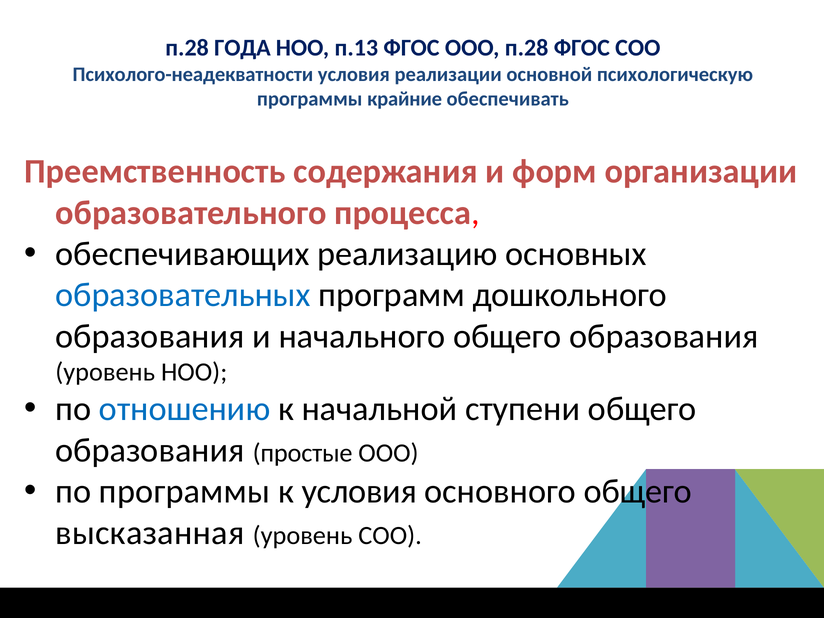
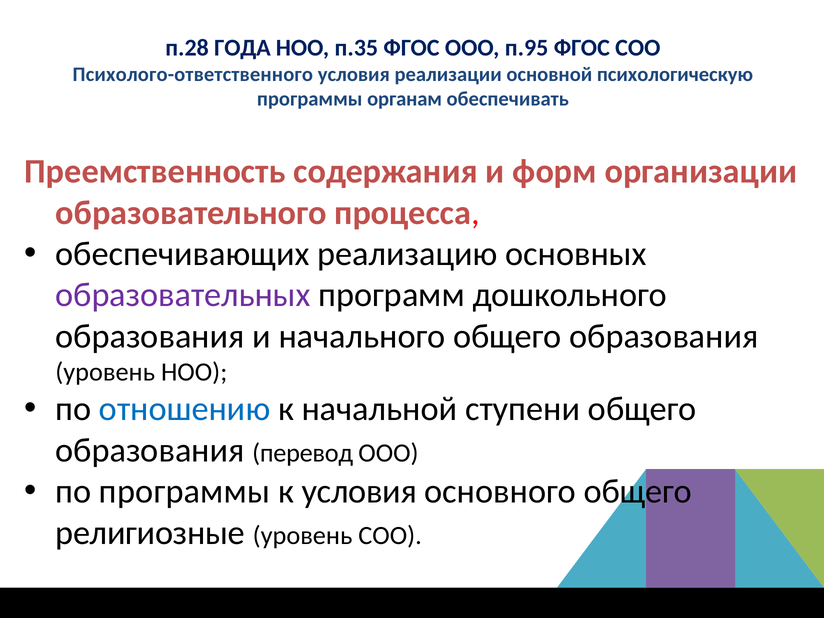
п.13: п.13 -> п.35 (356, 48)
ООО п.28: п.28 -> п.95 (527, 48)
Психолого-неадекватности: Психолого-неадекватности -> Психолого-ответственного (193, 74)
крайние: крайние -> органам (405, 99)
образовательных colour: blue -> purple (183, 295)
простые: простые -> перевод (303, 453)
высказанная: высказанная -> религиозные (150, 533)
